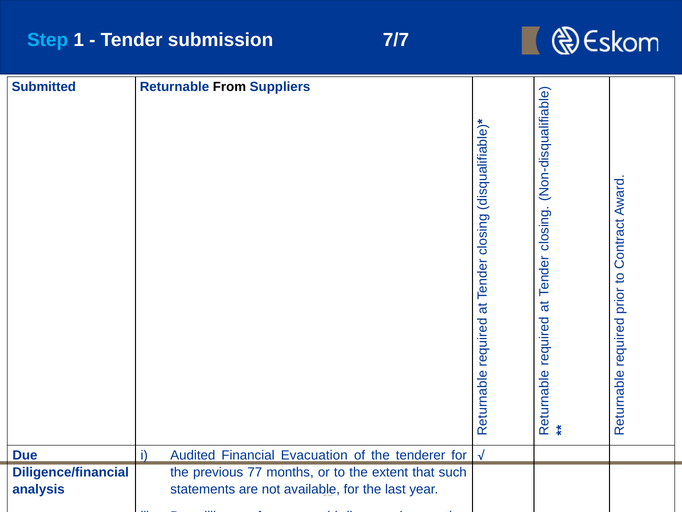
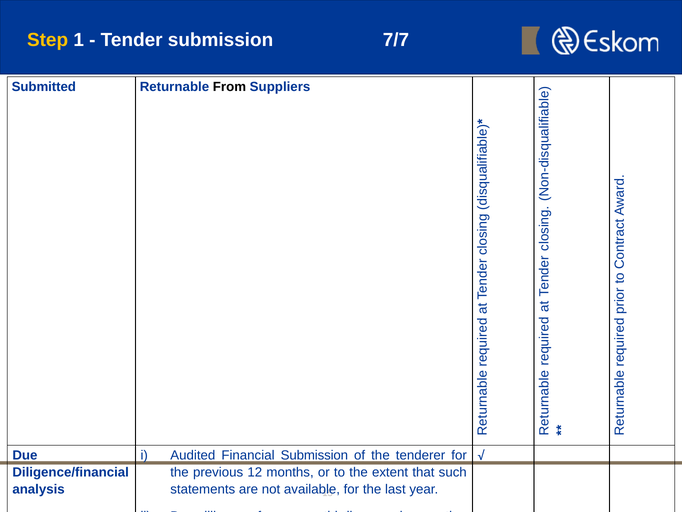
Step colour: light blue -> yellow (48, 40)
Financial Evacuation: Evacuation -> Submission (314, 455)
77: 77 -> 12 (255, 472)
